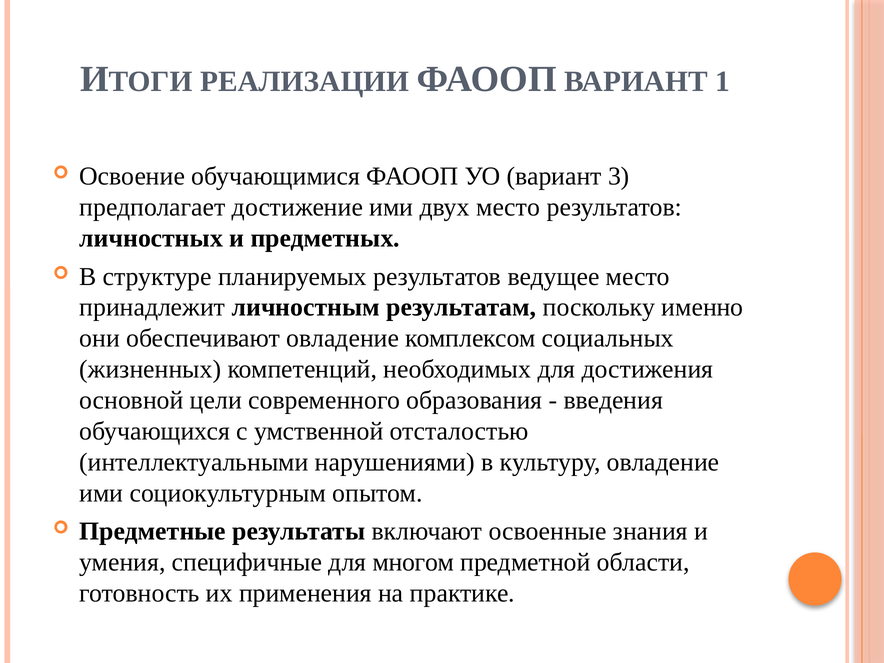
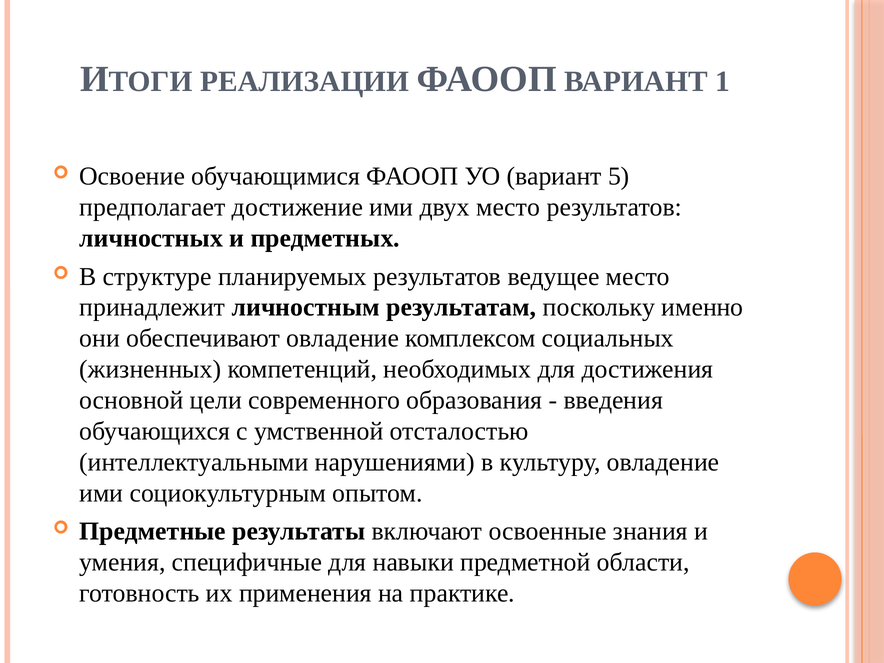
3: 3 -> 5 (619, 176)
многом: многом -> навыки (413, 562)
